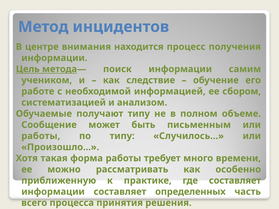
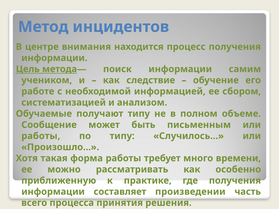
где составляет: составляет -> получения (235, 181)
определенных: определенных -> произведении (190, 192)
